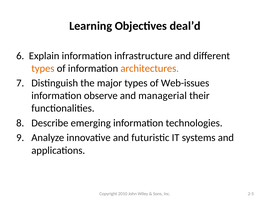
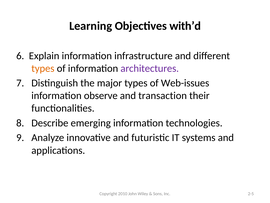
deal’d: deal’d -> with’d (185, 26)
architectures colour: orange -> purple (150, 68)
managerial: managerial -> transaction (163, 95)
